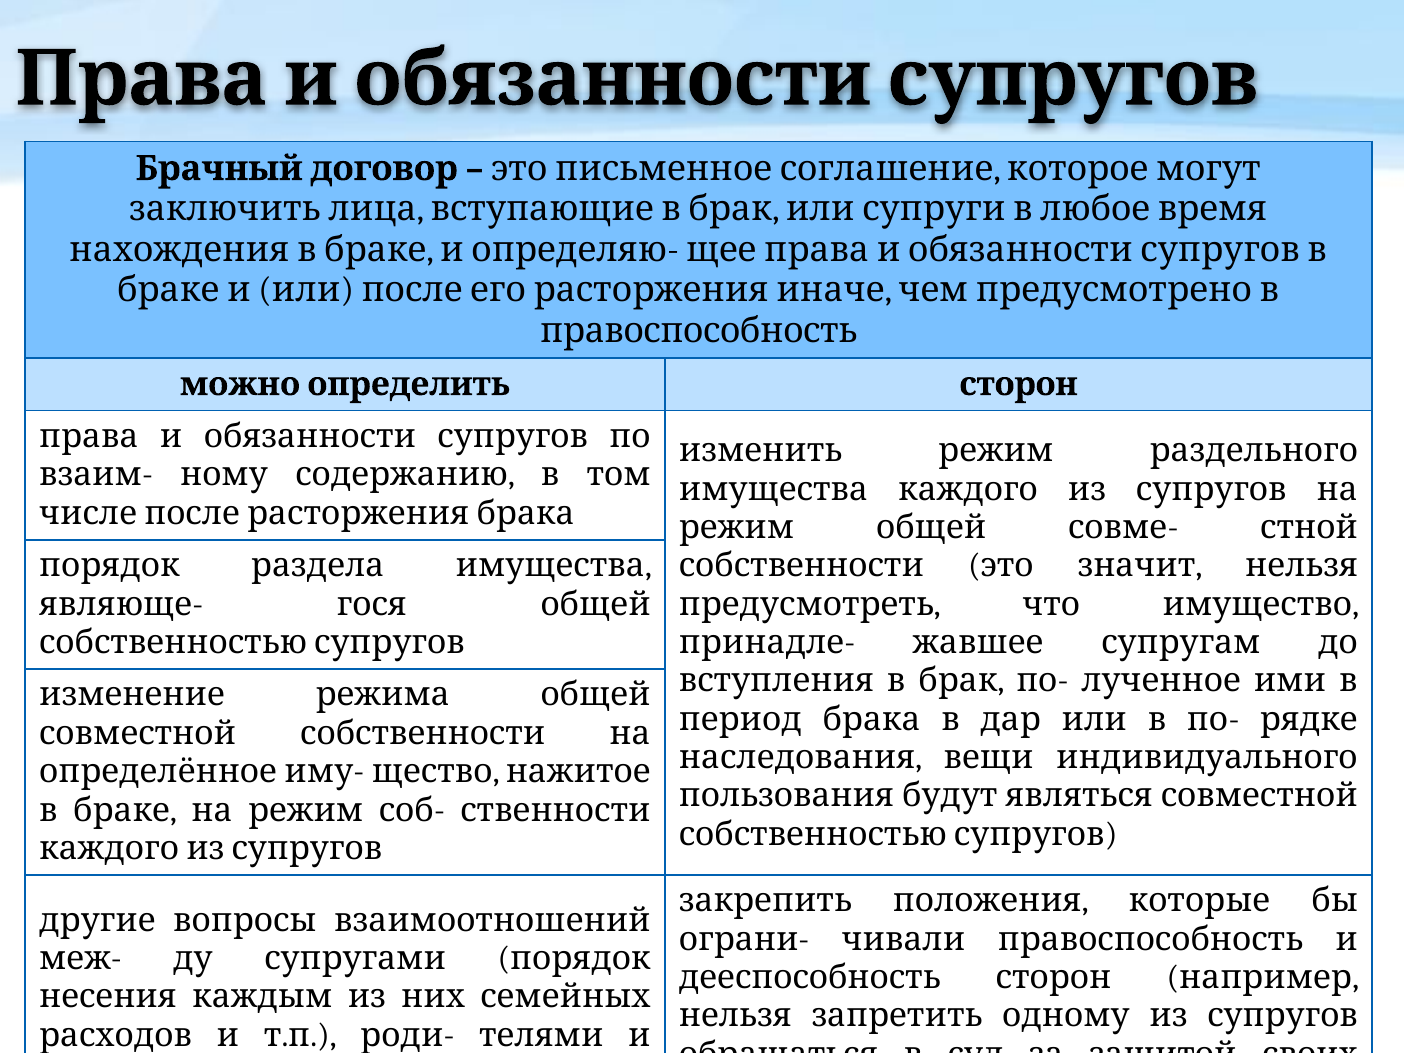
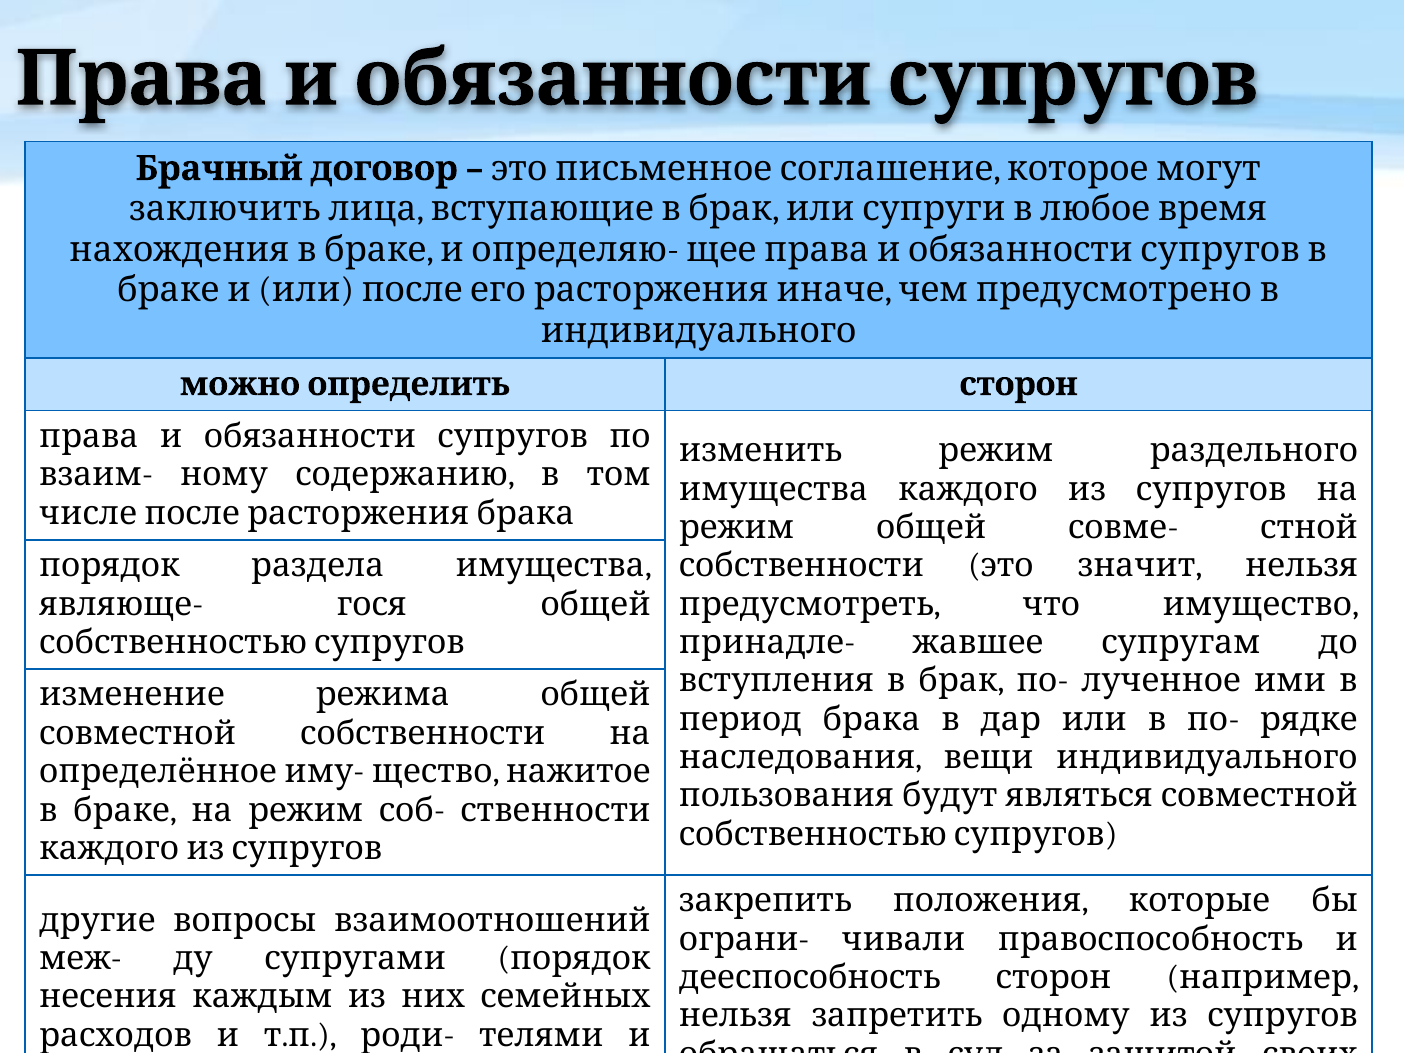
правоспособность: правоспособность -> индивидуального (699, 331)
